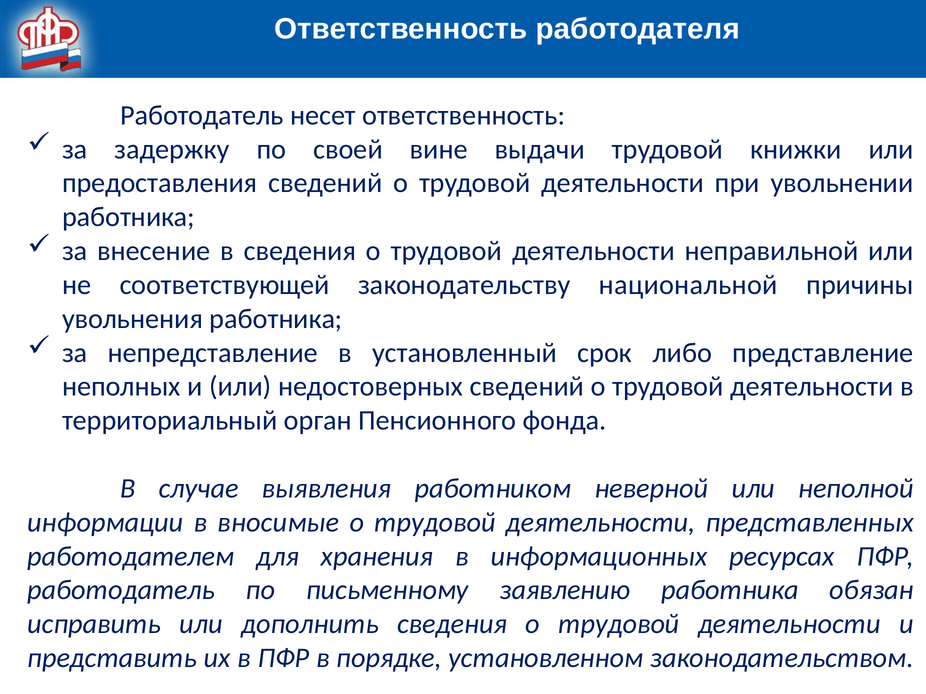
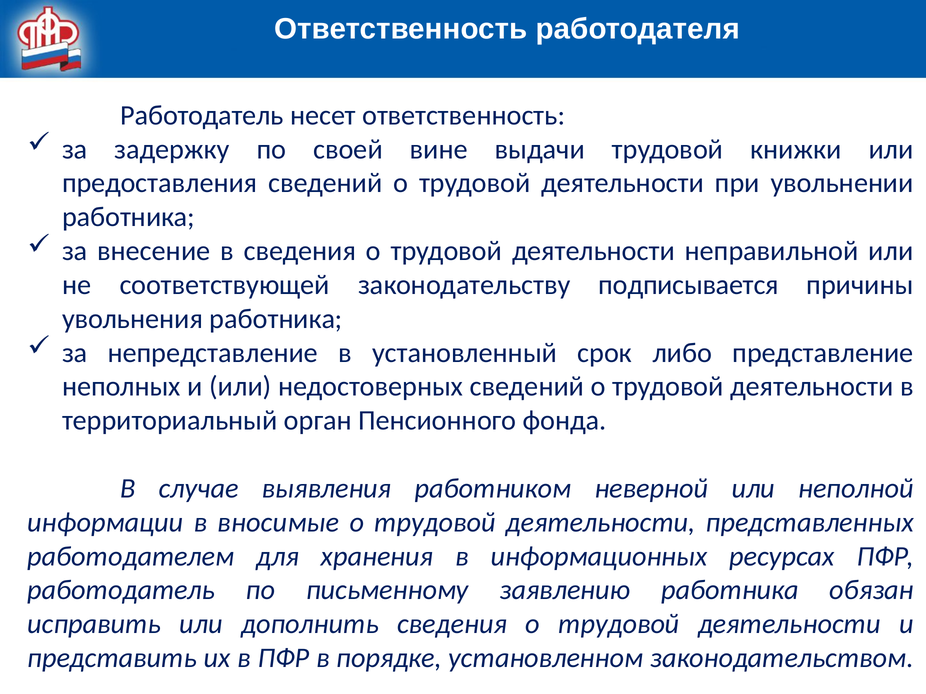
национальной: национальной -> подписывается (689, 285)
